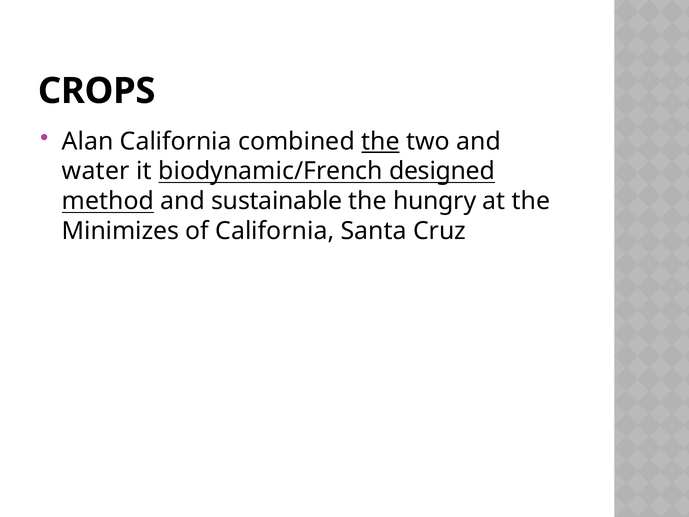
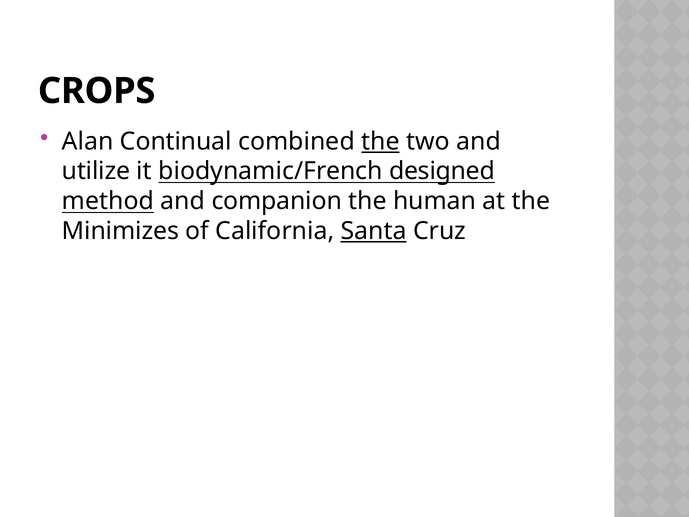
Alan California: California -> Continual (176, 141)
water: water -> utilize (96, 171)
sustainable: sustainable -> companion (277, 201)
hungry: hungry -> human (435, 201)
Santa underline: none -> present (374, 231)
